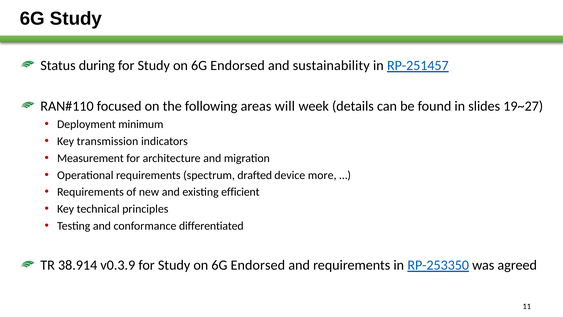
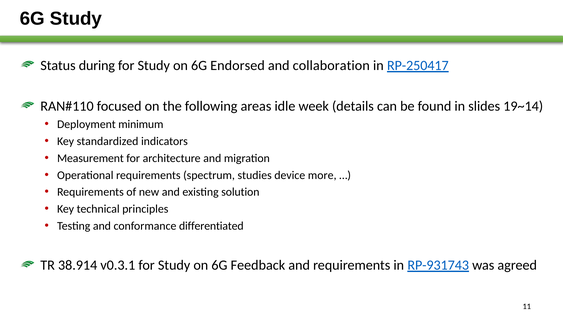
sustainability: sustainability -> collaboration (331, 65)
RP-251457: RP-251457 -> RP-250417 (418, 65)
will: will -> idle (285, 106)
19~27: 19~27 -> 19~14 (523, 106)
transmission: transmission -> standardized (108, 141)
drafted: drafted -> studies (255, 175)
efficient: efficient -> solution (240, 192)
v0.3.9: v0.3.9 -> v0.3.1 (118, 265)
Endorsed: Endorsed -> Feedback (258, 265)
RP-253350: RP-253350 -> RP-931743 (438, 265)
